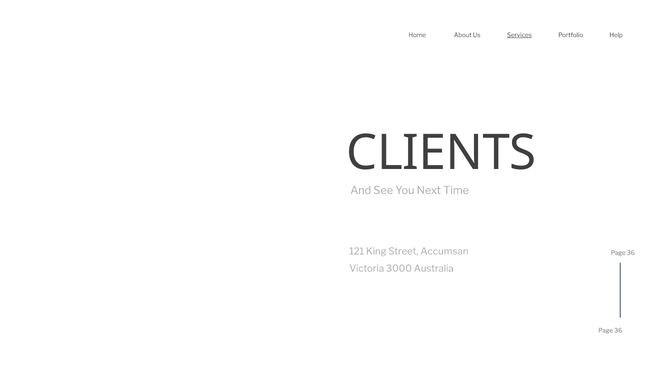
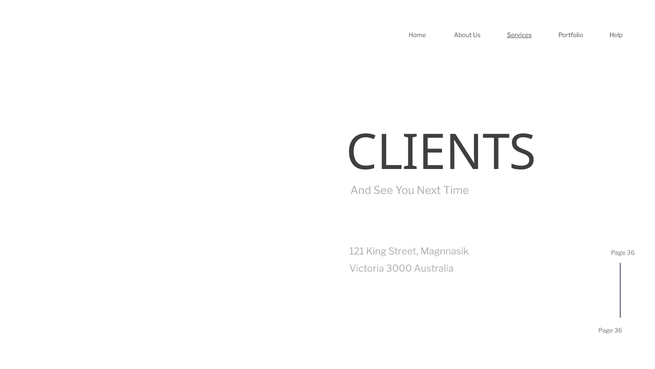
Accumsan: Accumsan -> Magnnasik (445, 251)
